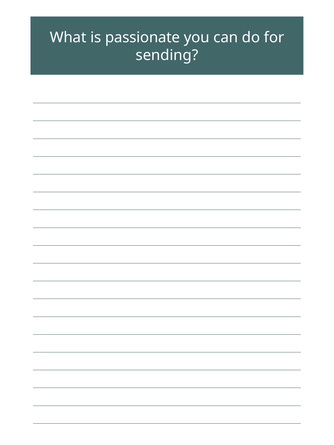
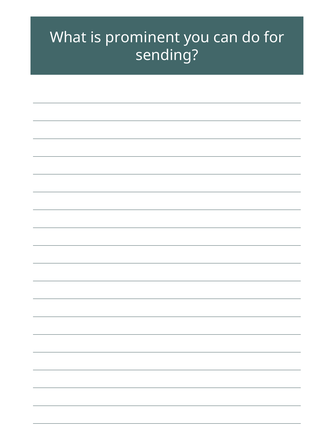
passionate: passionate -> prominent (143, 38)
